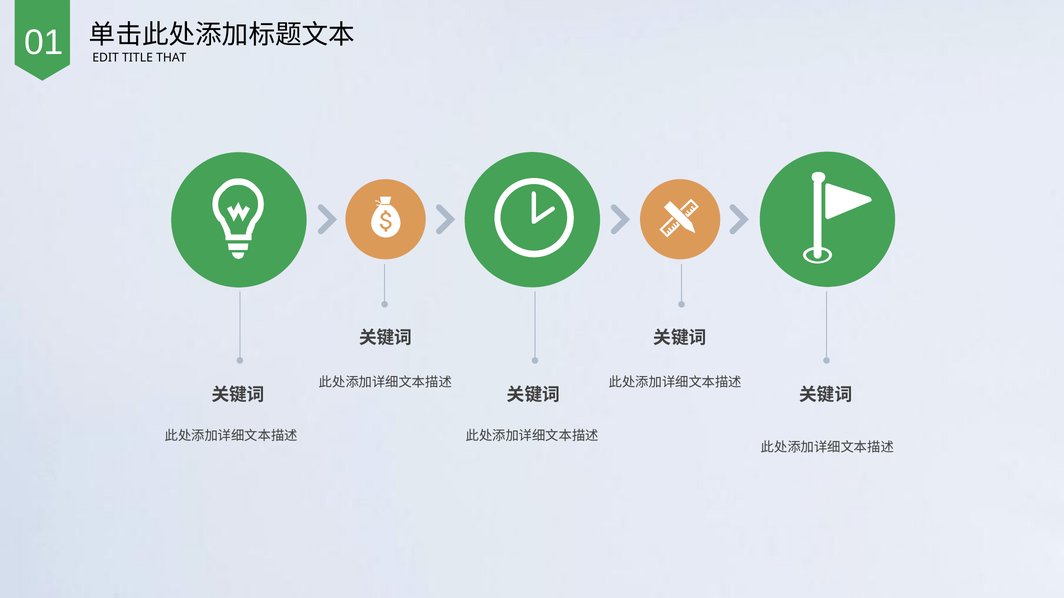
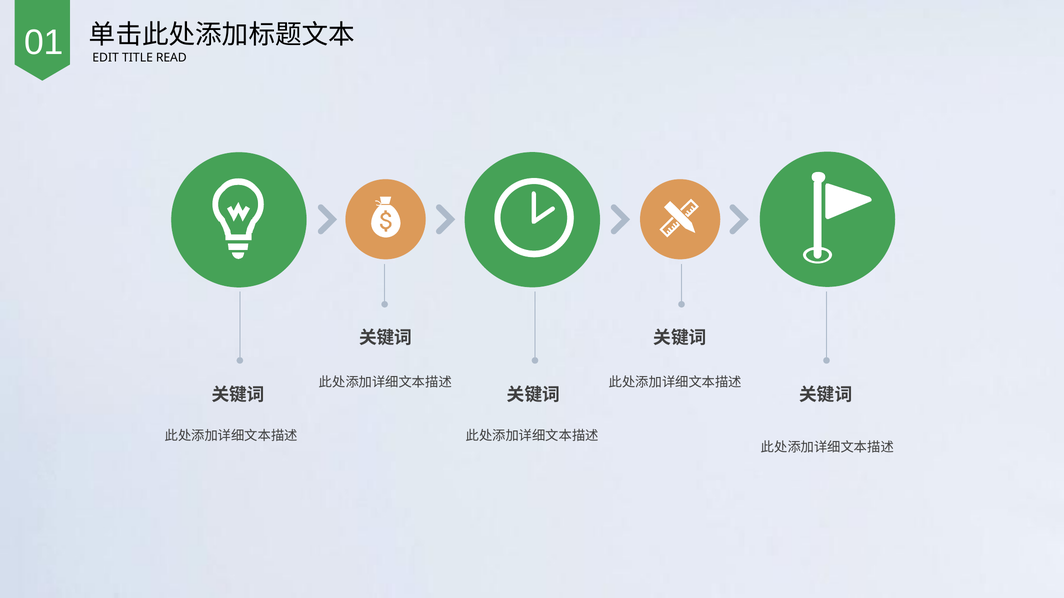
THAT: THAT -> READ (171, 58)
